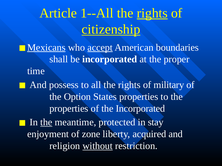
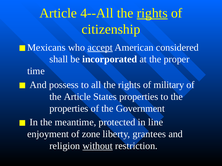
1--All: 1--All -> 4--All (97, 13)
citizenship underline: present -> none (111, 29)
Mexicans underline: present -> none (46, 48)
boundaries: boundaries -> considered (177, 48)
the Option: Option -> Article (77, 97)
the Incorporated: Incorporated -> Government (140, 109)
the underline: present -> none (46, 123)
stay: stay -> line (156, 123)
acquired: acquired -> grantees (149, 134)
